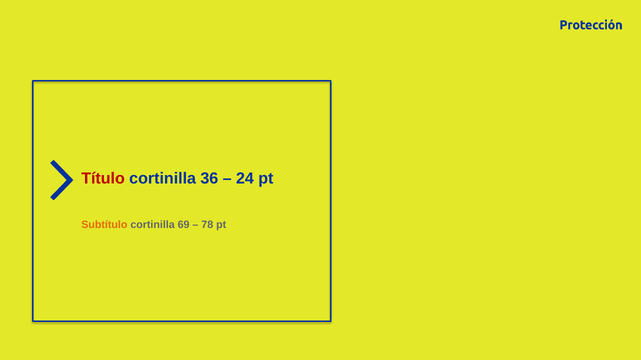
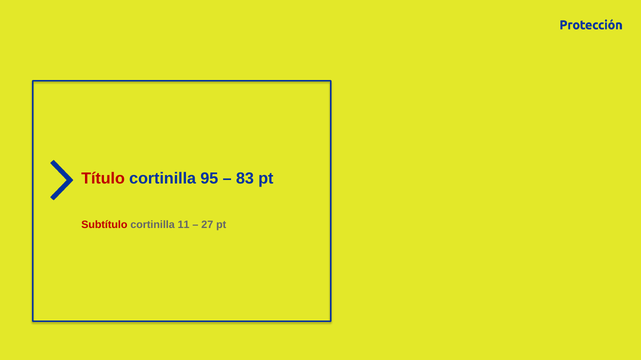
36: 36 -> 95 (209, 179)
24: 24 -> 83 (245, 179)
Subtítulo colour: orange -> red (104, 225)
69: 69 -> 11 (184, 225)
78: 78 -> 27 (207, 225)
